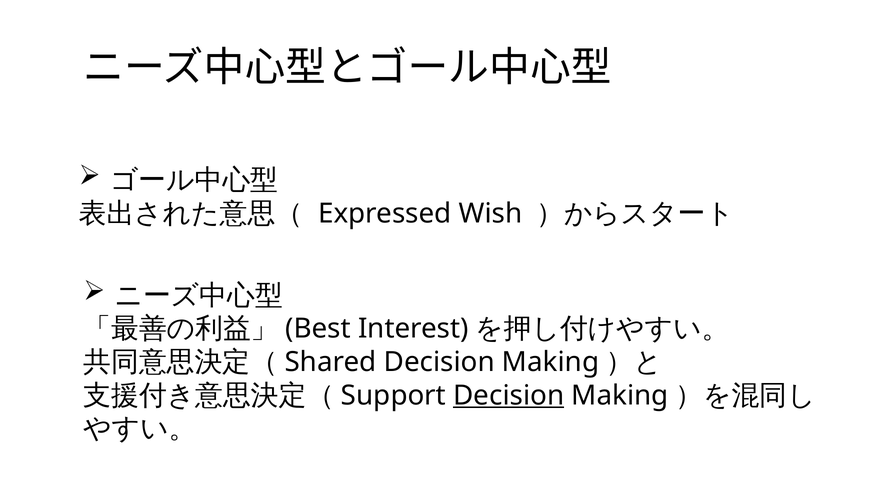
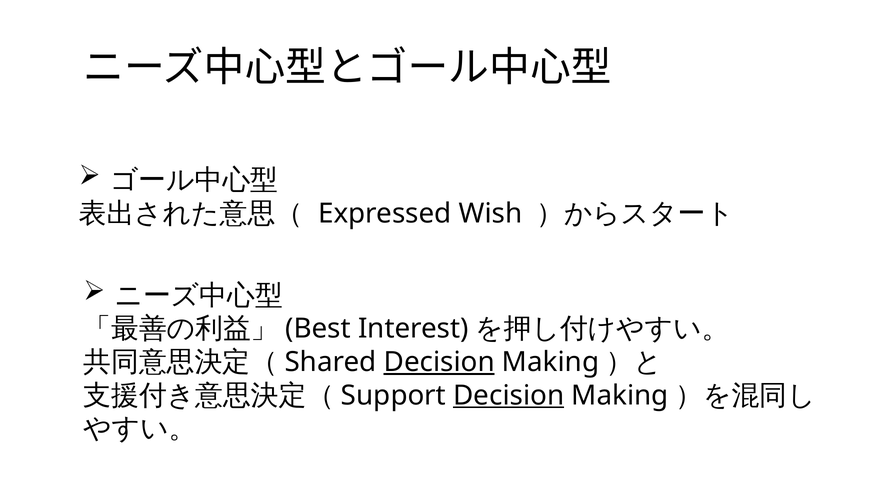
Decision underline: none -> present (439, 363)
